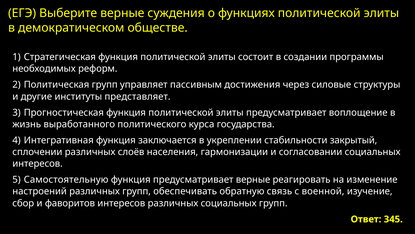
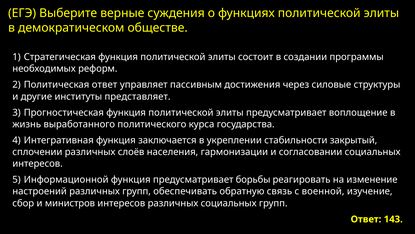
Политическая групп: групп -> ответ (105, 85)
Самостоятельную: Самостоятельную -> Информационной (66, 179)
предусматривает верные: верные -> борьбы (253, 179)
фаворитов: фаворитов -> министров (70, 203)
345: 345 -> 143 (393, 219)
